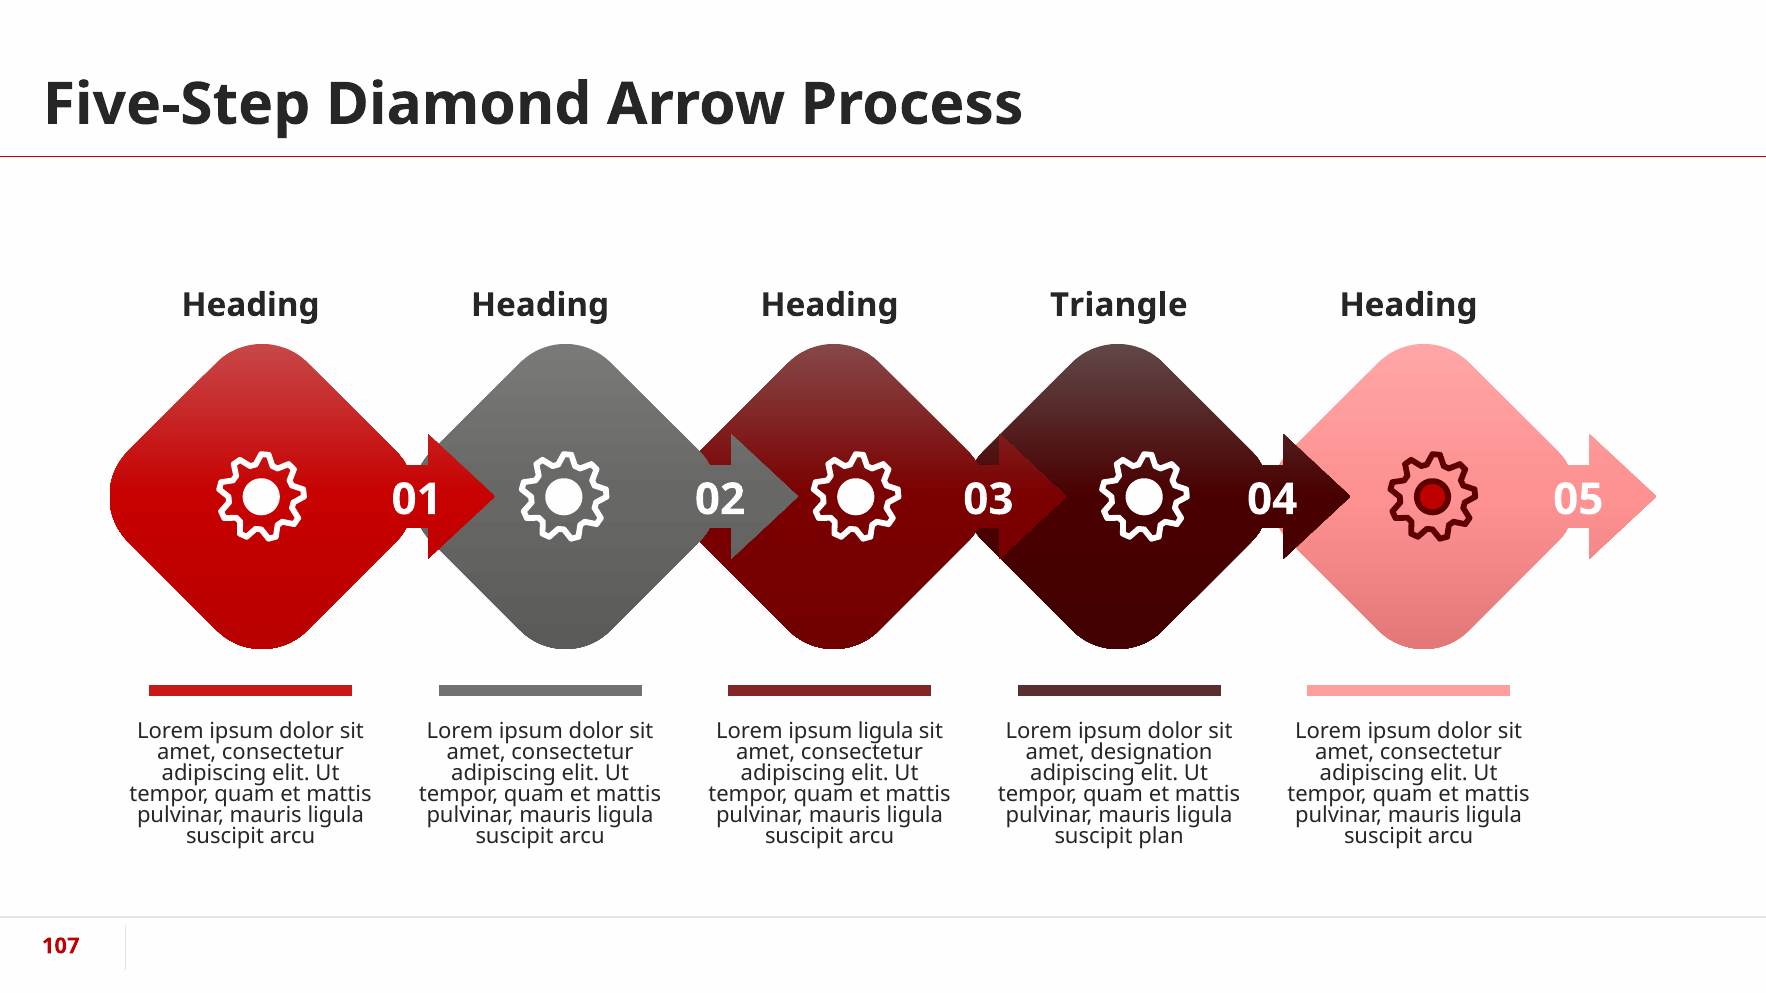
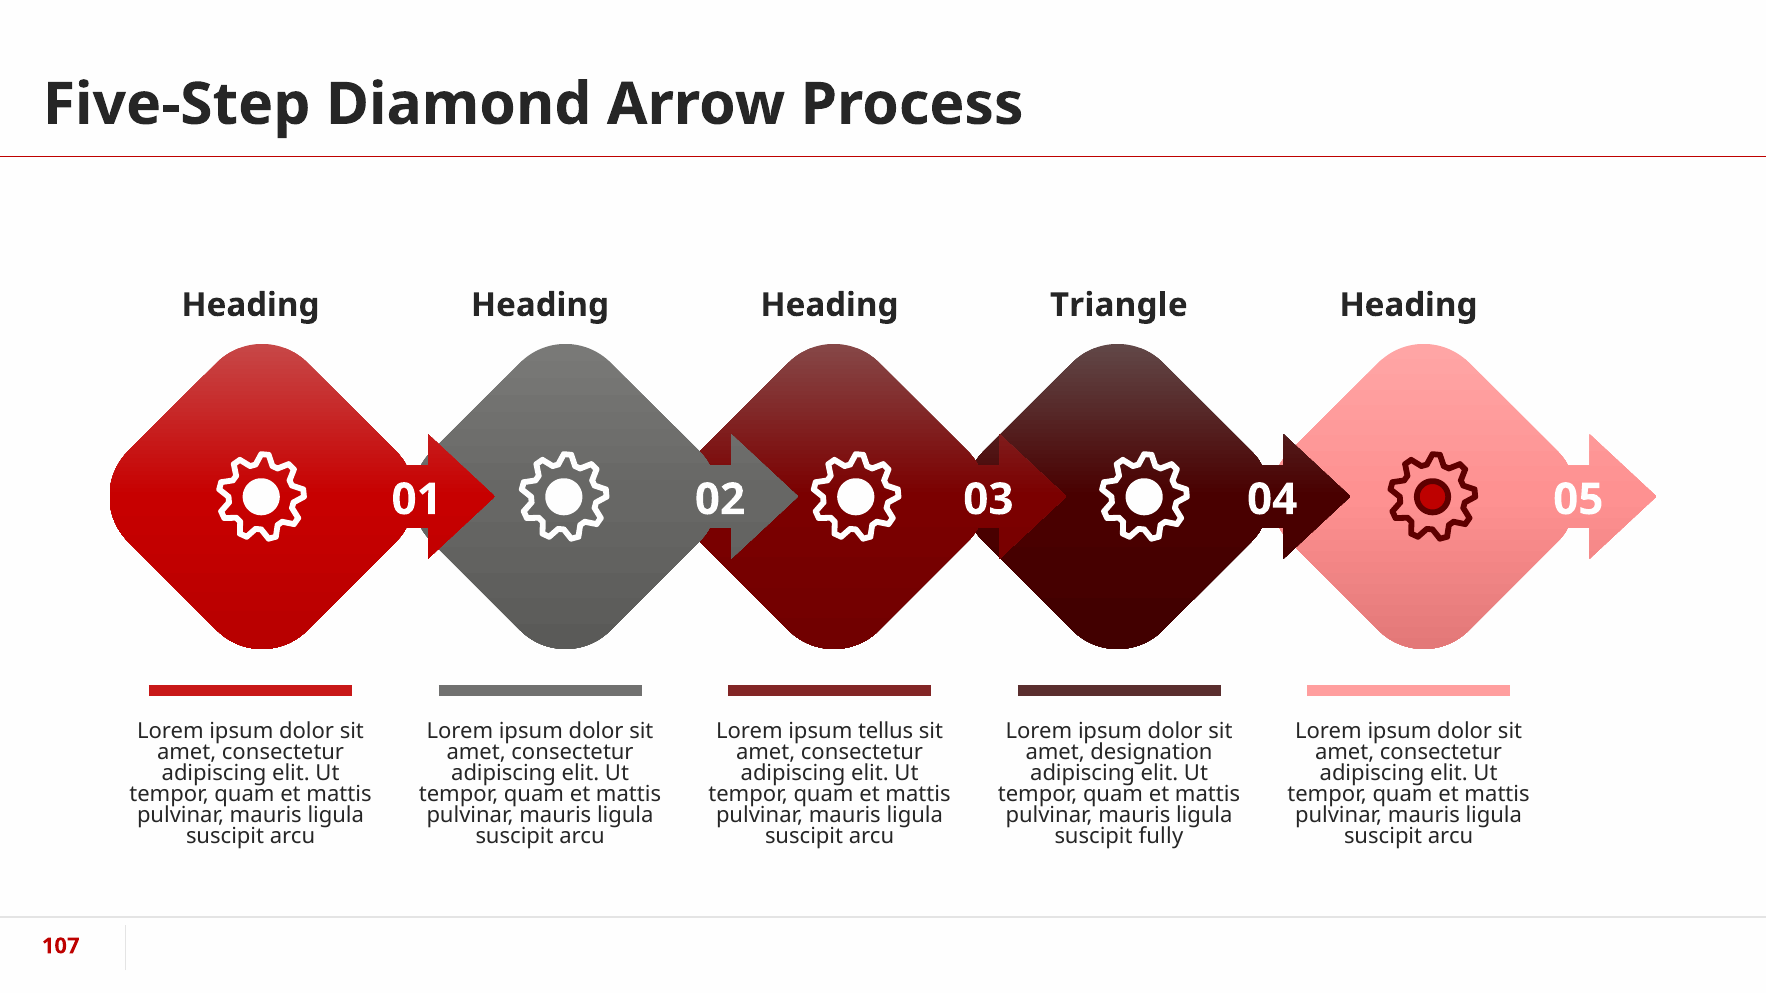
ipsum ligula: ligula -> tellus (886, 731)
plan: plan -> fully (1161, 837)
